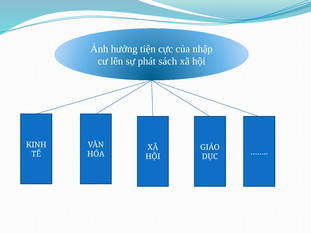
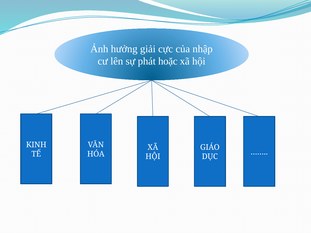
tiện: tiện -> giải (148, 49)
sách: sách -> hoặc (168, 61)
